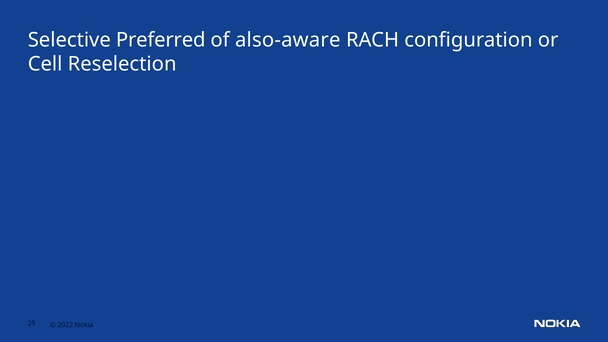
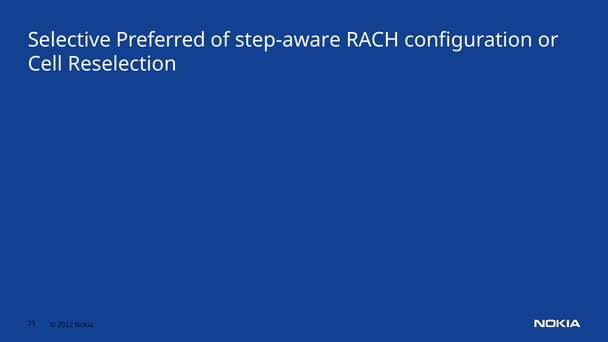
also-aware: also-aware -> step-aware (288, 40)
